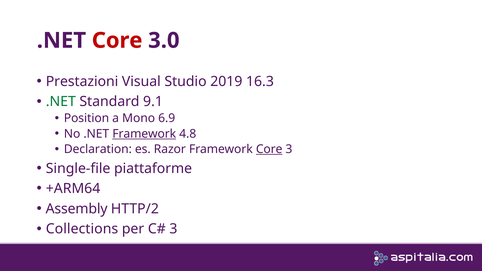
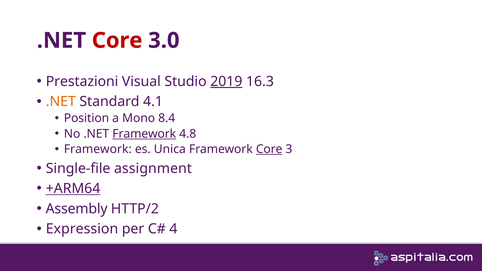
2019 underline: none -> present (226, 81)
.NET colour: green -> orange (61, 102)
9.1: 9.1 -> 4.1 (153, 102)
6.9: 6.9 -> 8.4 (167, 118)
Declaration: Declaration -> Framework (98, 149)
Razor: Razor -> Unica (170, 149)
piattaforme: piattaforme -> assignment (153, 168)
+ARM64 underline: none -> present (73, 189)
Collections: Collections -> Expression (82, 229)
3: 3 -> 4 (173, 229)
